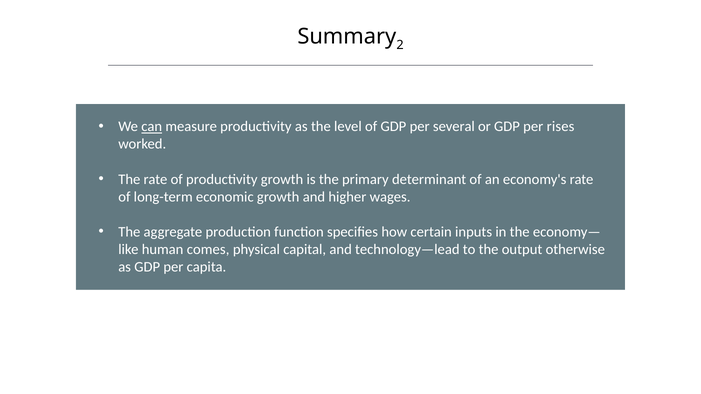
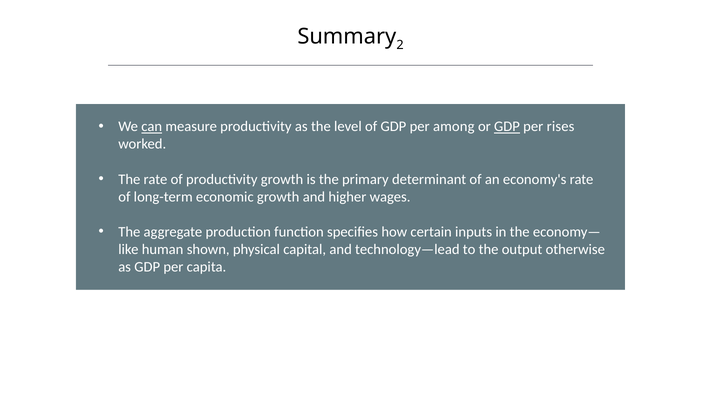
several: several -> among (454, 127)
GDP underline: none -> present (507, 127)
comes: comes -> shown (208, 249)
